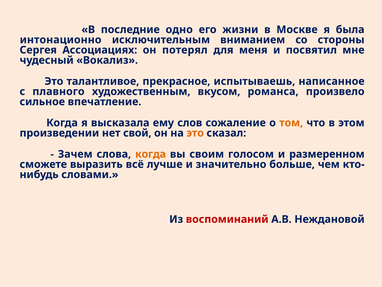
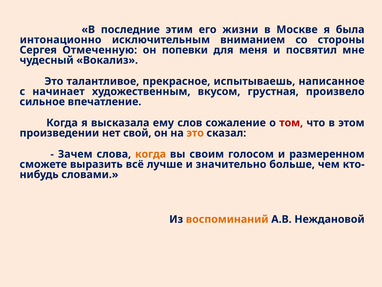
одно: одно -> этим (179, 30)
Ассоциациях: Ассоциациях -> Отмеченную (100, 50)
потерял: потерял -> попевки (185, 50)
плавного: плавного -> начинает (59, 91)
романса: романса -> грустная (273, 91)
том colour: orange -> red (291, 123)
воспоминаний colour: red -> orange (227, 219)
